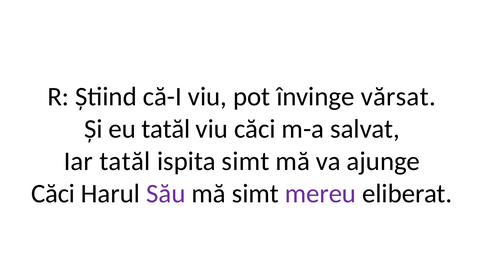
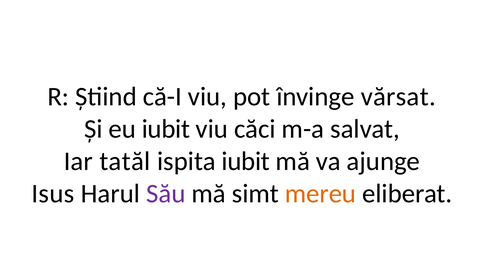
eu tatăl: tatăl -> iubit (166, 129)
ispita simt: simt -> iubit (246, 161)
Căci: Căci -> Isus (53, 194)
mereu colour: purple -> orange (320, 194)
